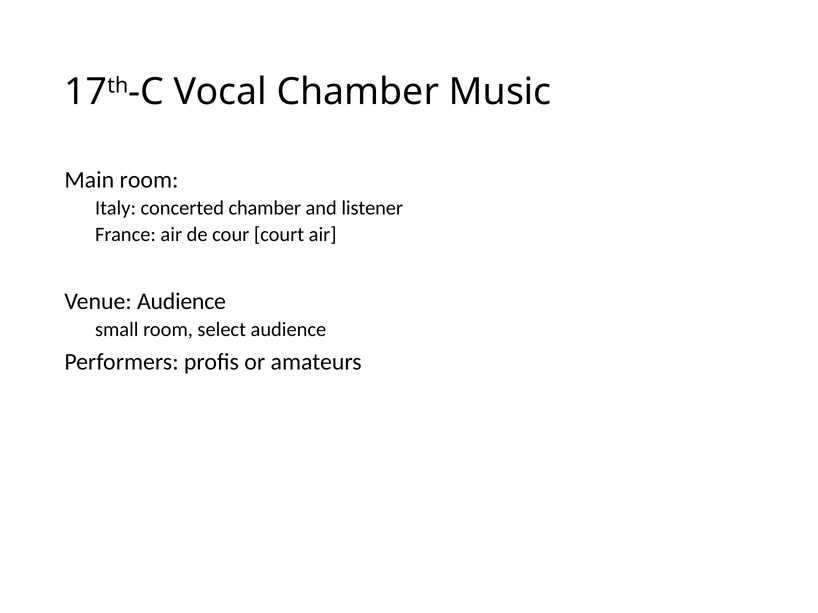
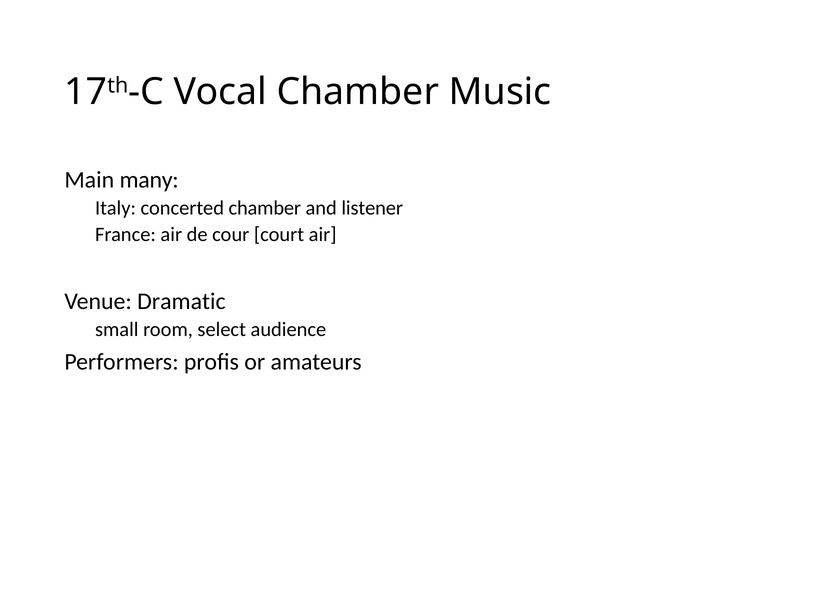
Main room: room -> many (149, 180)
Venue Audience: Audience -> Dramatic (181, 301)
